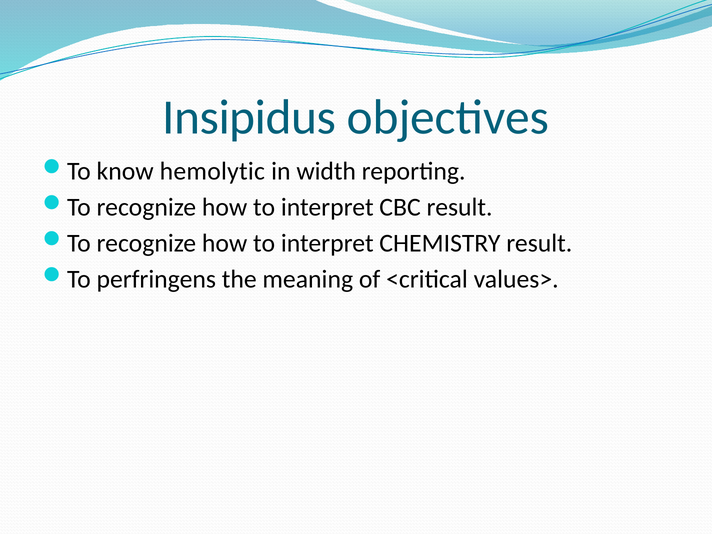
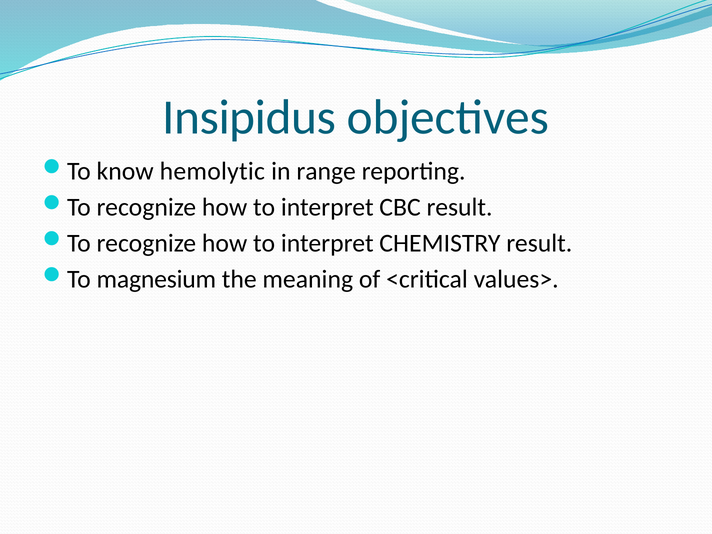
width: width -> range (326, 171)
perfringens: perfringens -> magnesium (156, 279)
